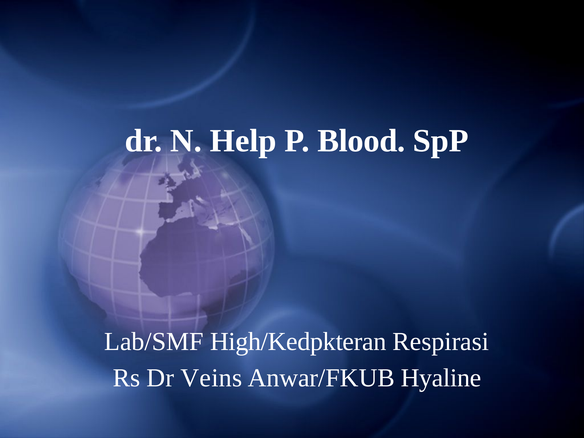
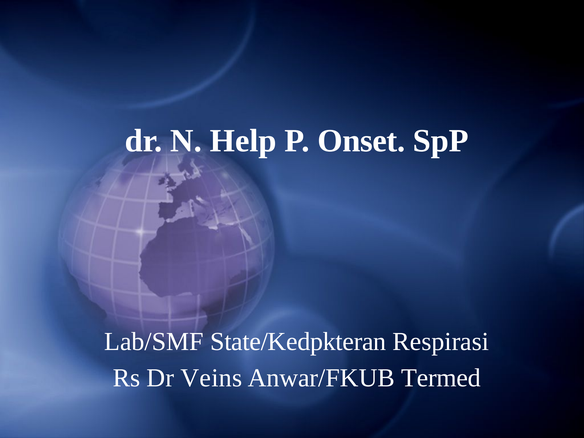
Blood: Blood -> Onset (361, 141)
High/Kedpkteran: High/Kedpkteran -> State/Kedpkteran (298, 342)
Hyaline: Hyaline -> Termed (441, 378)
